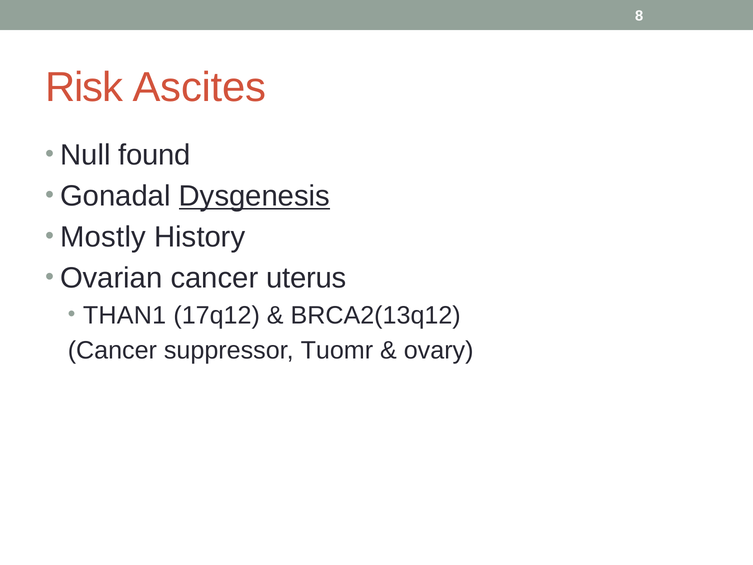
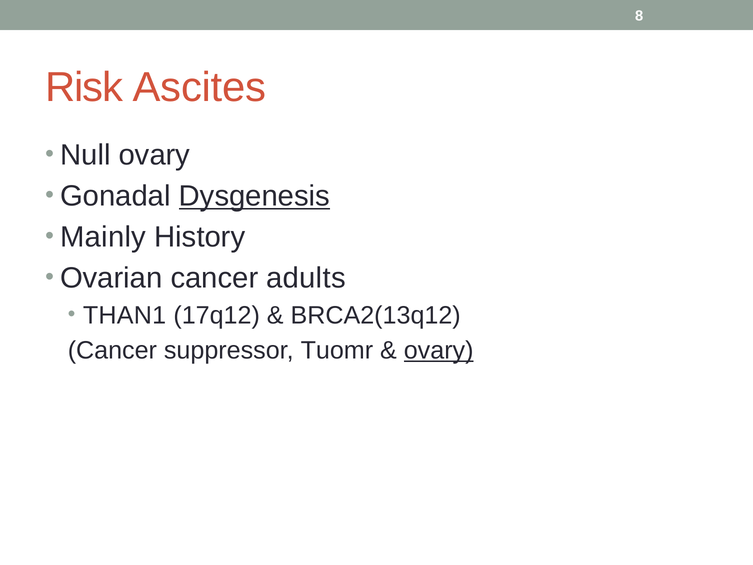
Null found: found -> ovary (154, 155)
Mostly: Mostly -> Mainly (103, 237)
uterus: uterus -> adults (306, 278)
ovary underline: none -> present (439, 350)
